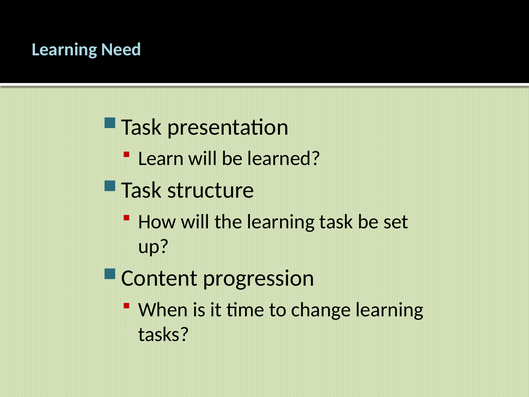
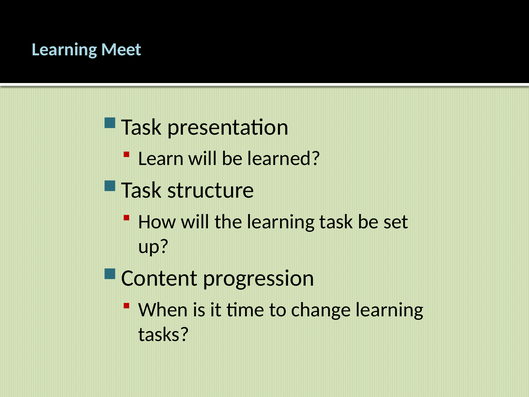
Need: Need -> Meet (121, 49)
